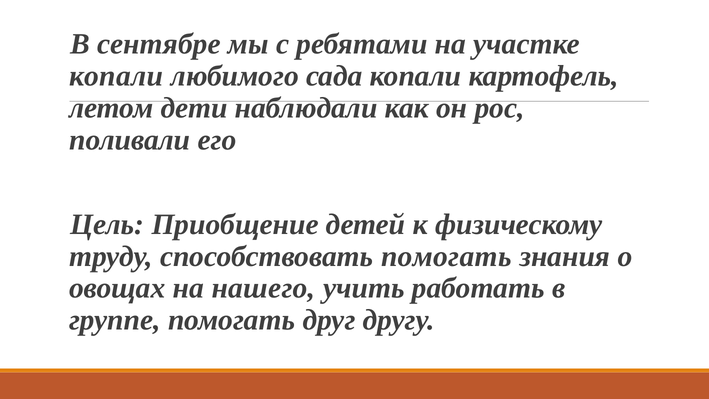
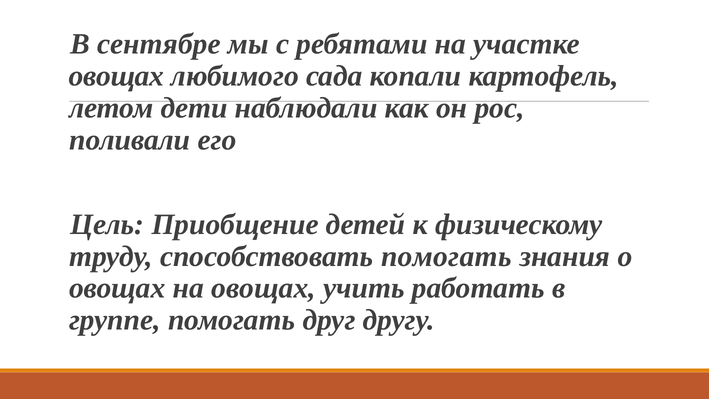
копали: копали -> овощах (116, 76)
на нашего: нашего -> овощах (264, 288)
